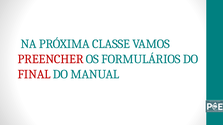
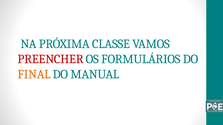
FINAL colour: red -> orange (34, 74)
